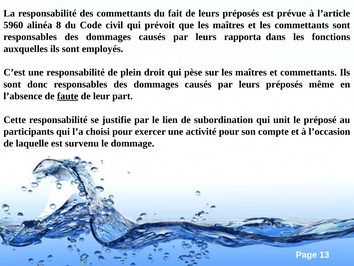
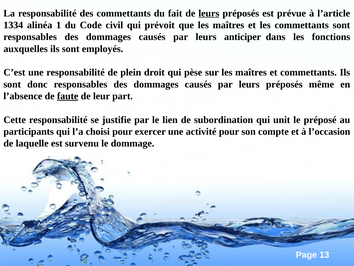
leurs underline: none -> present (209, 13)
5960: 5960 -> 1334 (13, 25)
8: 8 -> 1 (59, 25)
rapporta: rapporta -> anticiper (243, 37)
